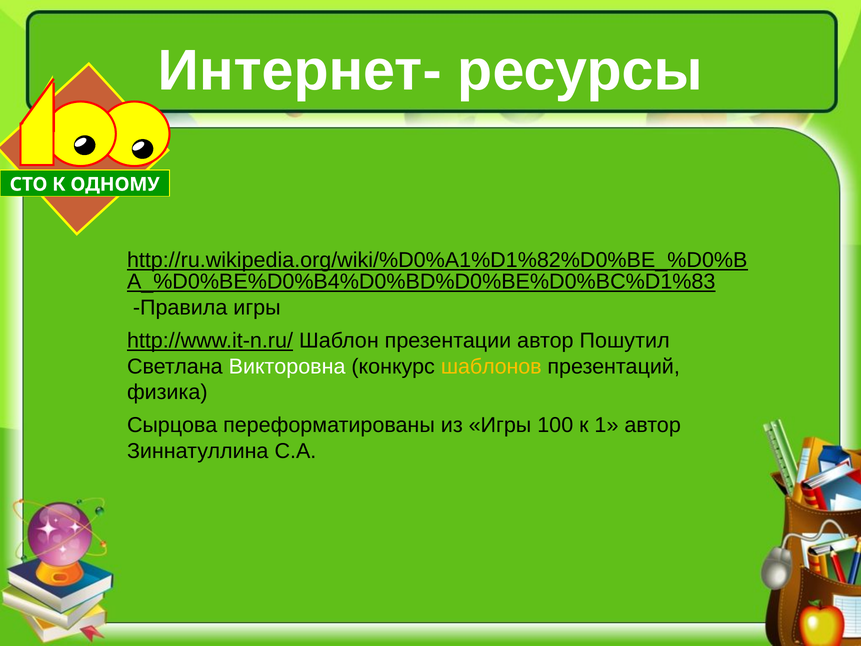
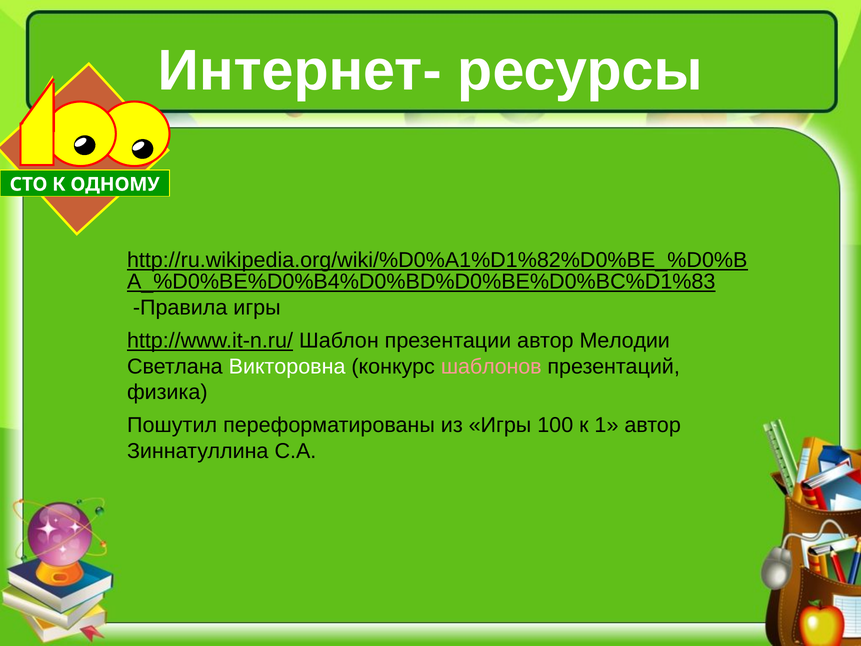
Пошутил: Пошутил -> Мелодии (625, 341)
шаблонов colour: yellow -> pink (491, 366)
Сырцова: Сырцова -> Пошутил (172, 425)
